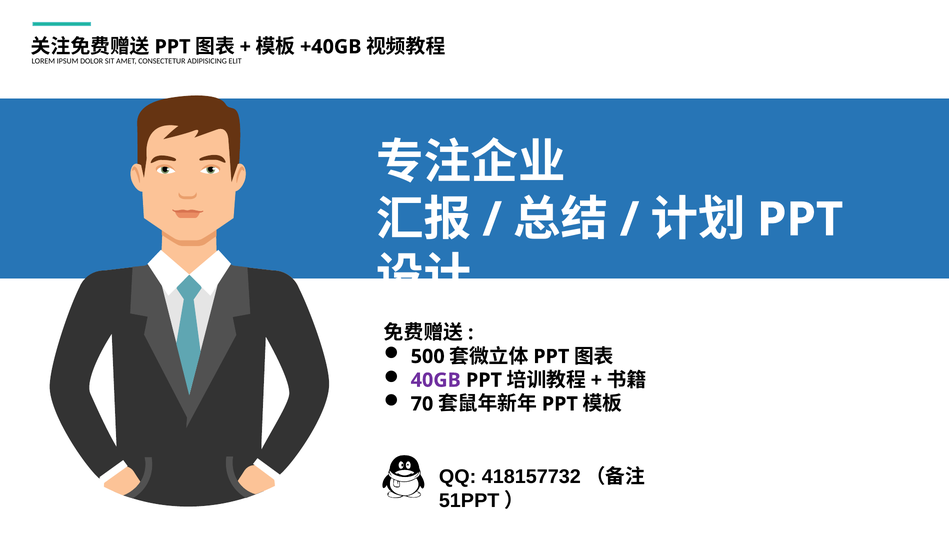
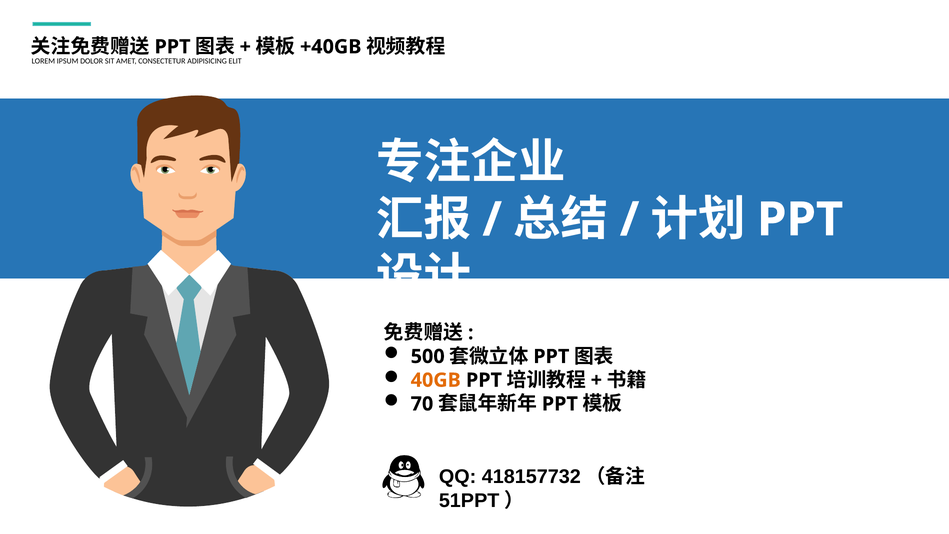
40GB colour: purple -> orange (436, 380)
